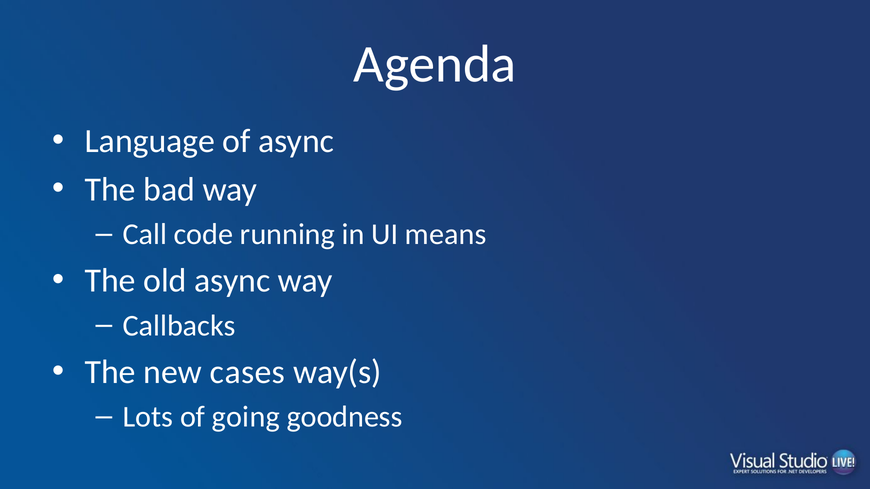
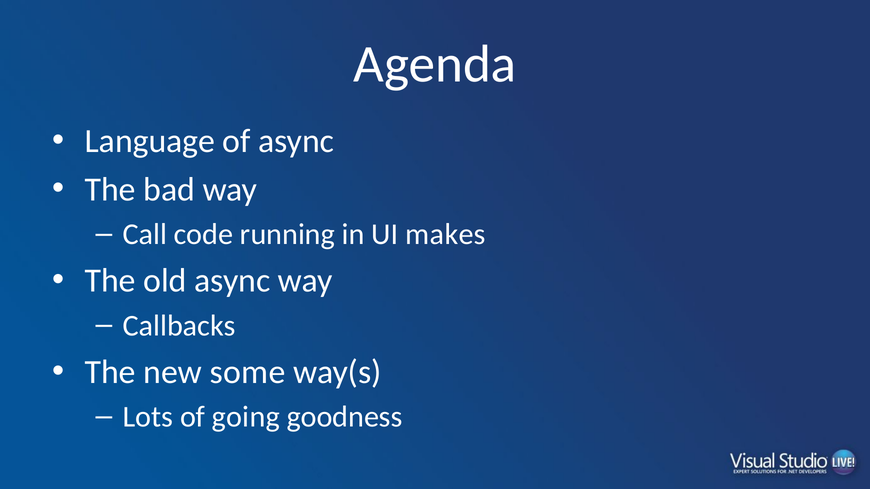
means: means -> makes (446, 235)
cases: cases -> some (247, 372)
